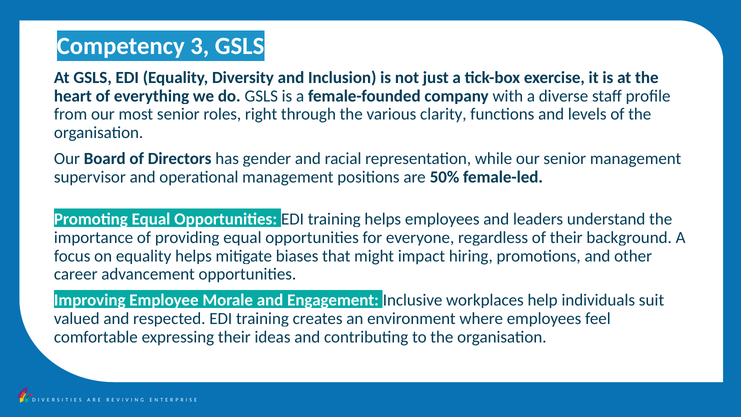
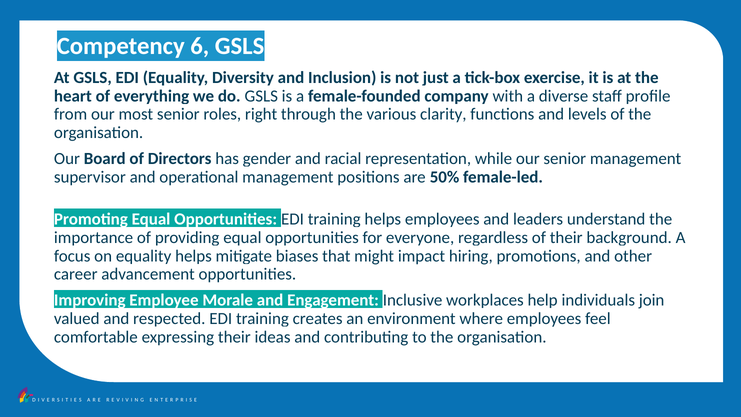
3: 3 -> 6 (200, 46)
suit: suit -> join (652, 300)
